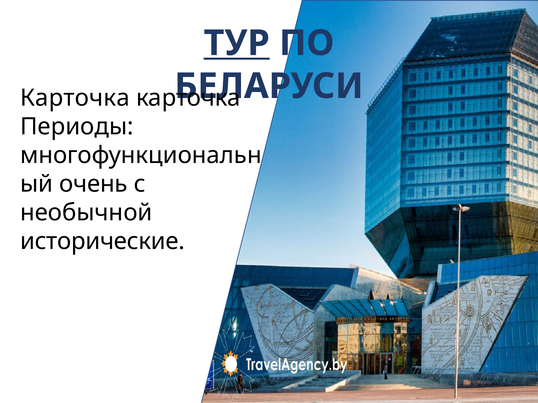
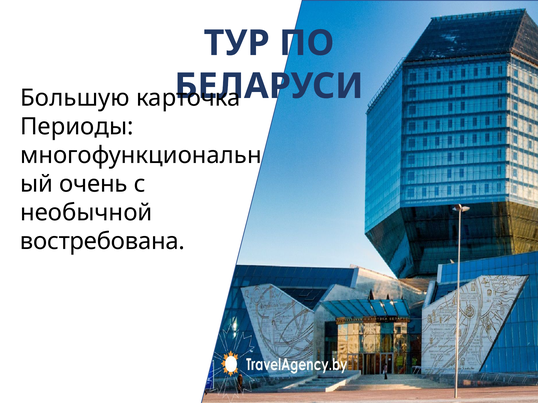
ТУР underline: present -> none (237, 43)
Карточка: Карточка -> Большую (75, 98)
исторические: исторические -> востребована (102, 242)
